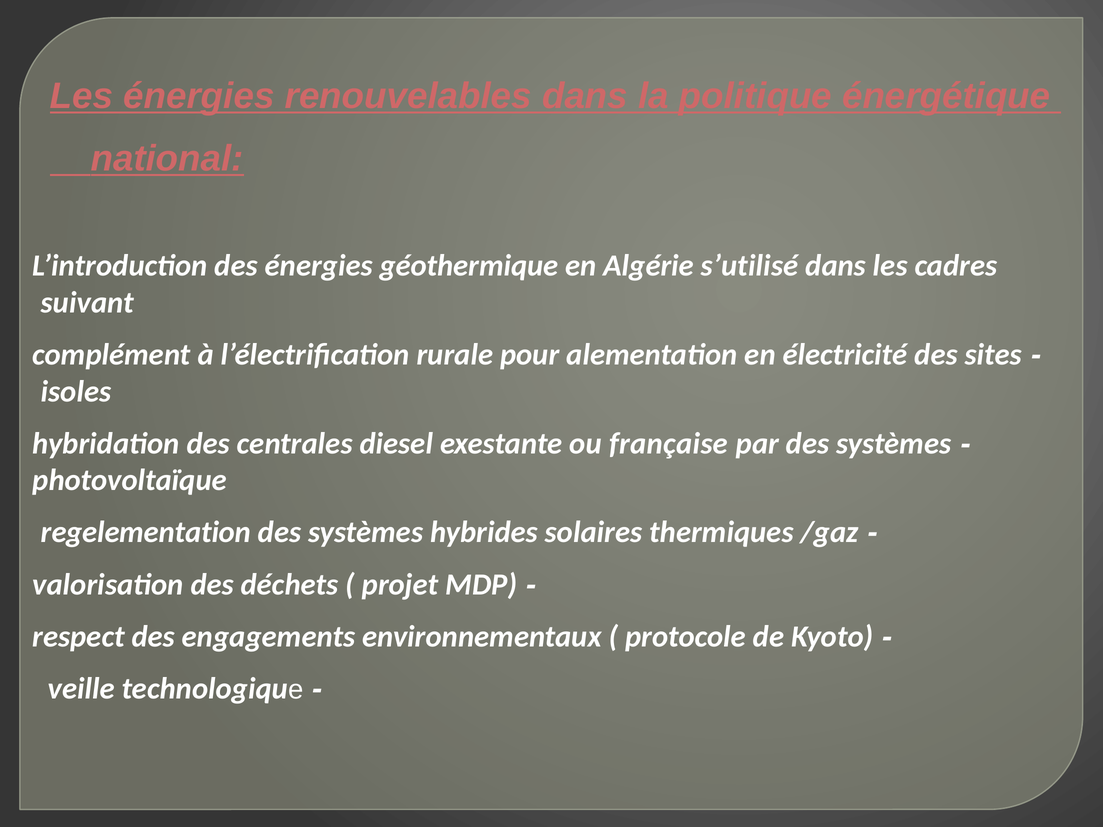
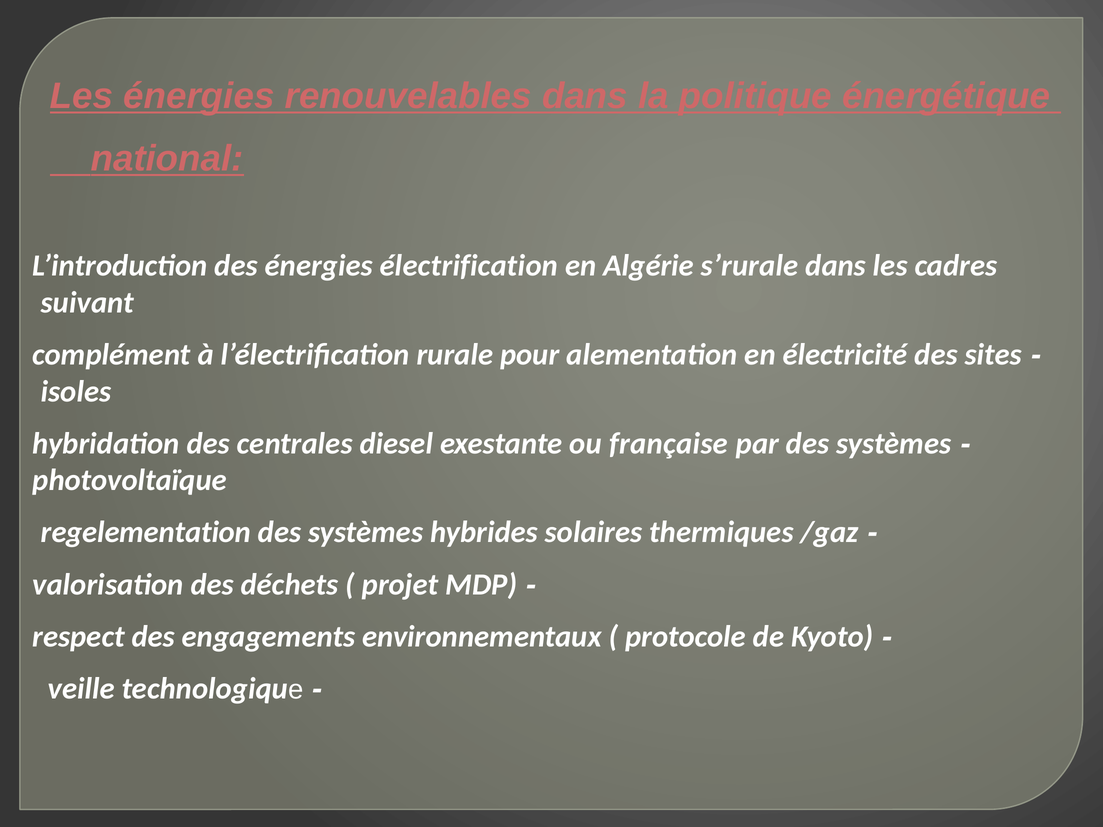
géothermique: géothermique -> électrification (469, 266)
s’utilisé: s’utilisé -> s’rurale (750, 266)
